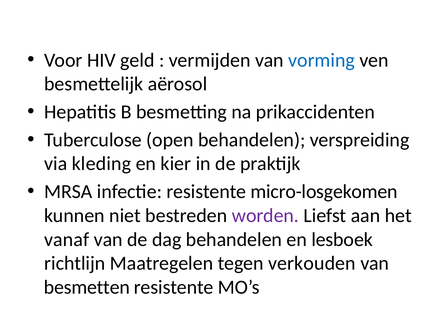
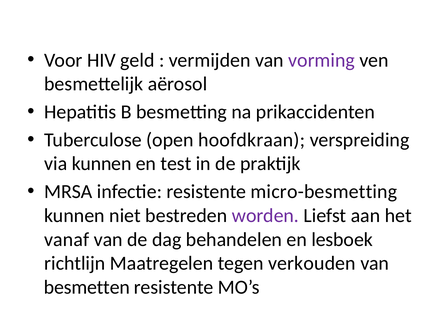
vorming colour: blue -> purple (322, 60)
open behandelen: behandelen -> hoofdkraan (252, 140)
via kleding: kleding -> kunnen (102, 164)
kier: kier -> test (176, 164)
micro-losgekomen: micro-losgekomen -> micro-besmetting (324, 192)
